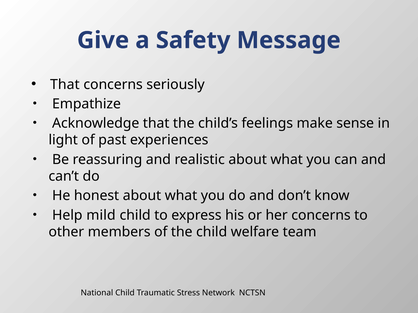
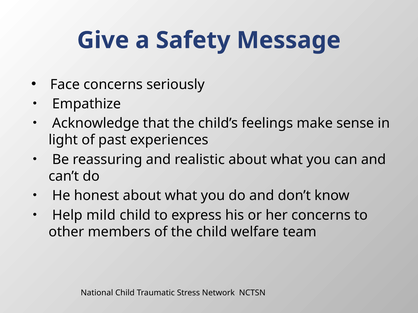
That: That -> Face (65, 85)
